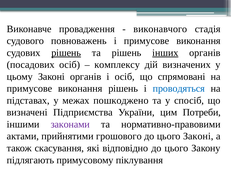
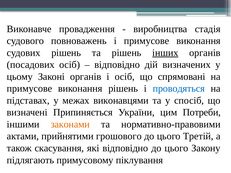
виконавчого: виконавчого -> виробництва (160, 29)
рішень underline: present -> none (66, 53)
комплексу: комплексу -> відповідно (117, 65)
пошкоджено: пошкоджено -> виконавцями (121, 101)
Підприємства: Підприємства -> Припиняється (83, 113)
законами colour: purple -> orange (70, 124)
цього Законі: Законі -> Третій (198, 136)
